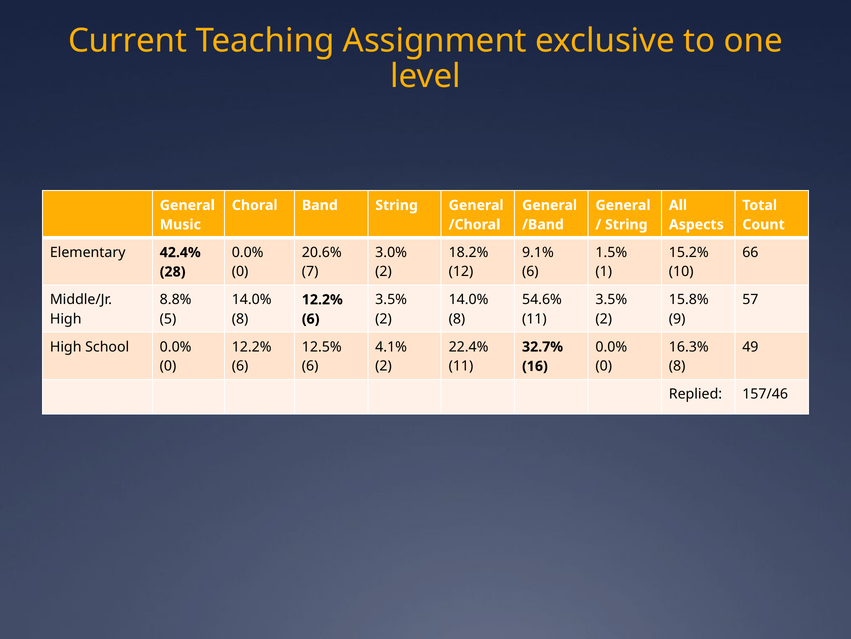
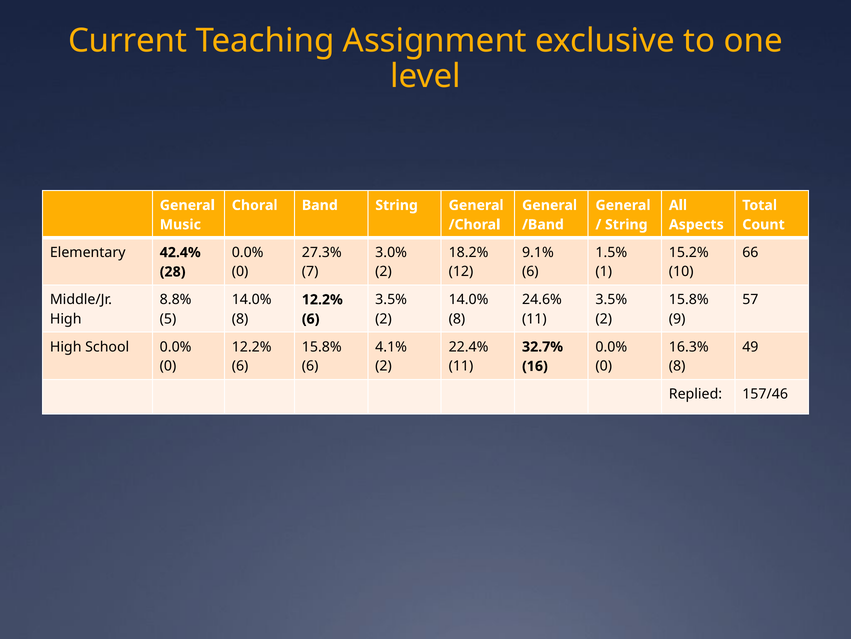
20.6%: 20.6% -> 27.3% (322, 252)
54.6%: 54.6% -> 24.6% (542, 299)
12.5%: 12.5% -> 15.8% (322, 346)
